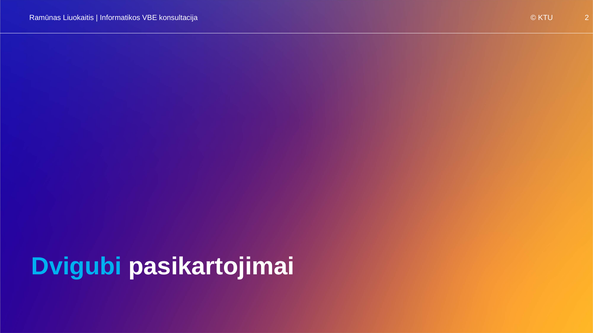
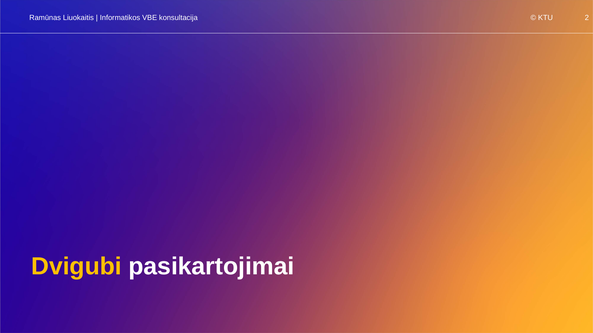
Dvigubi colour: light blue -> yellow (76, 267)
